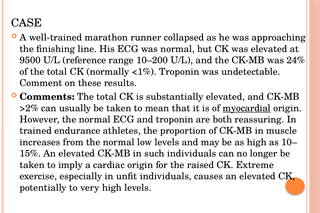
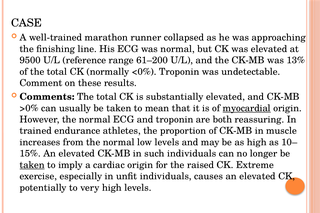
10–200: 10–200 -> 61–200 (152, 60)
24%: 24% -> 13% (296, 60)
<1%: <1% -> <0% (144, 72)
>2%: >2% -> >0% (29, 108)
taken underline: none -> present (32, 165)
